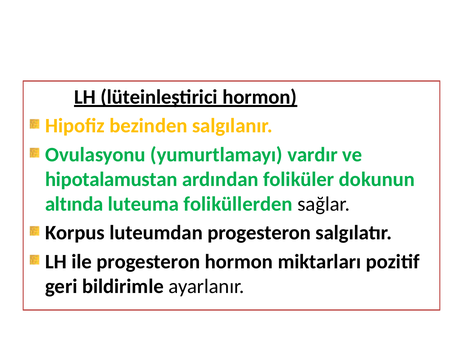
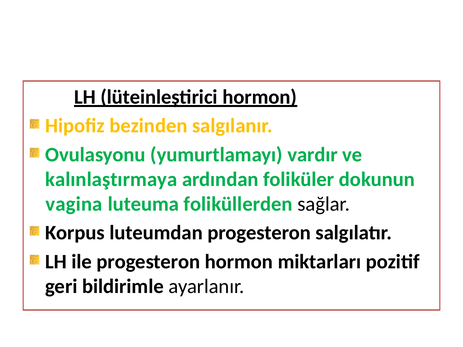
hipotalamustan: hipotalamustan -> kalınlaştırmaya (111, 179)
altında: altında -> vagina (74, 204)
